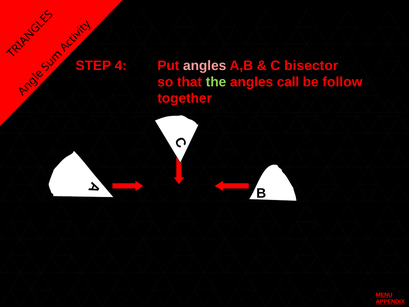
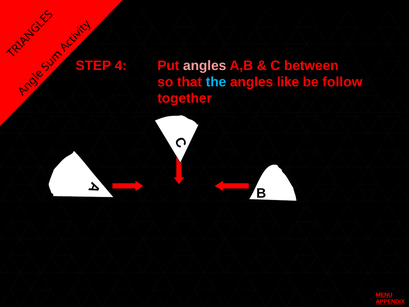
bisector: bisector -> between (311, 66)
the colour: light green -> light blue (216, 82)
call: call -> like (288, 82)
